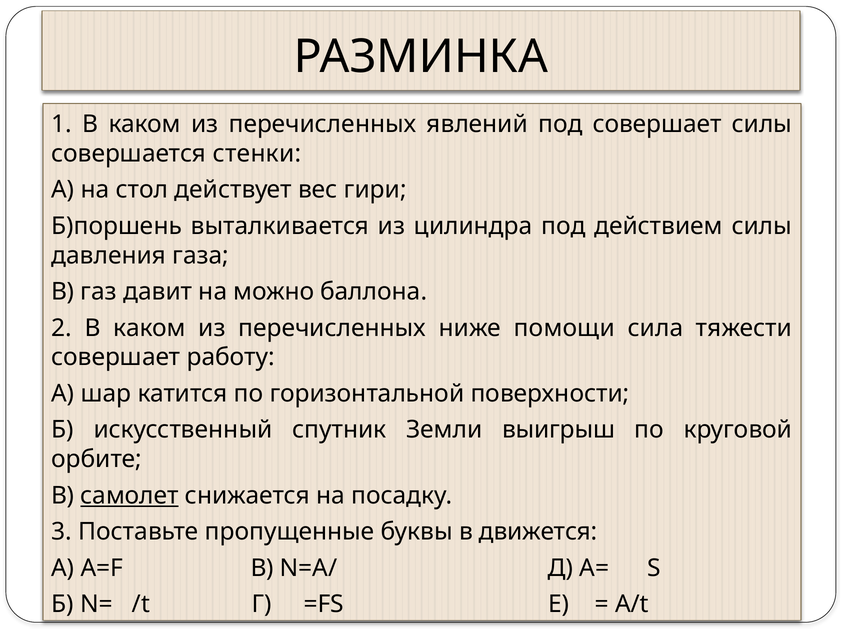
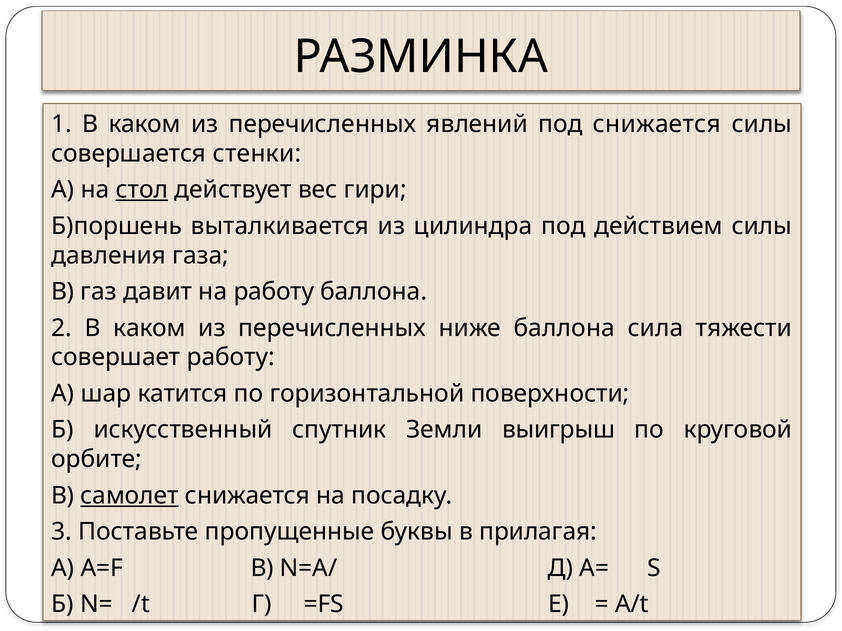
под совершает: совершает -> снижается (657, 124)
стол underline: none -> present (142, 190)
на можно: можно -> работу (274, 292)
ниже помощи: помощи -> баллона (564, 328)
движется: движется -> прилагая (538, 532)
